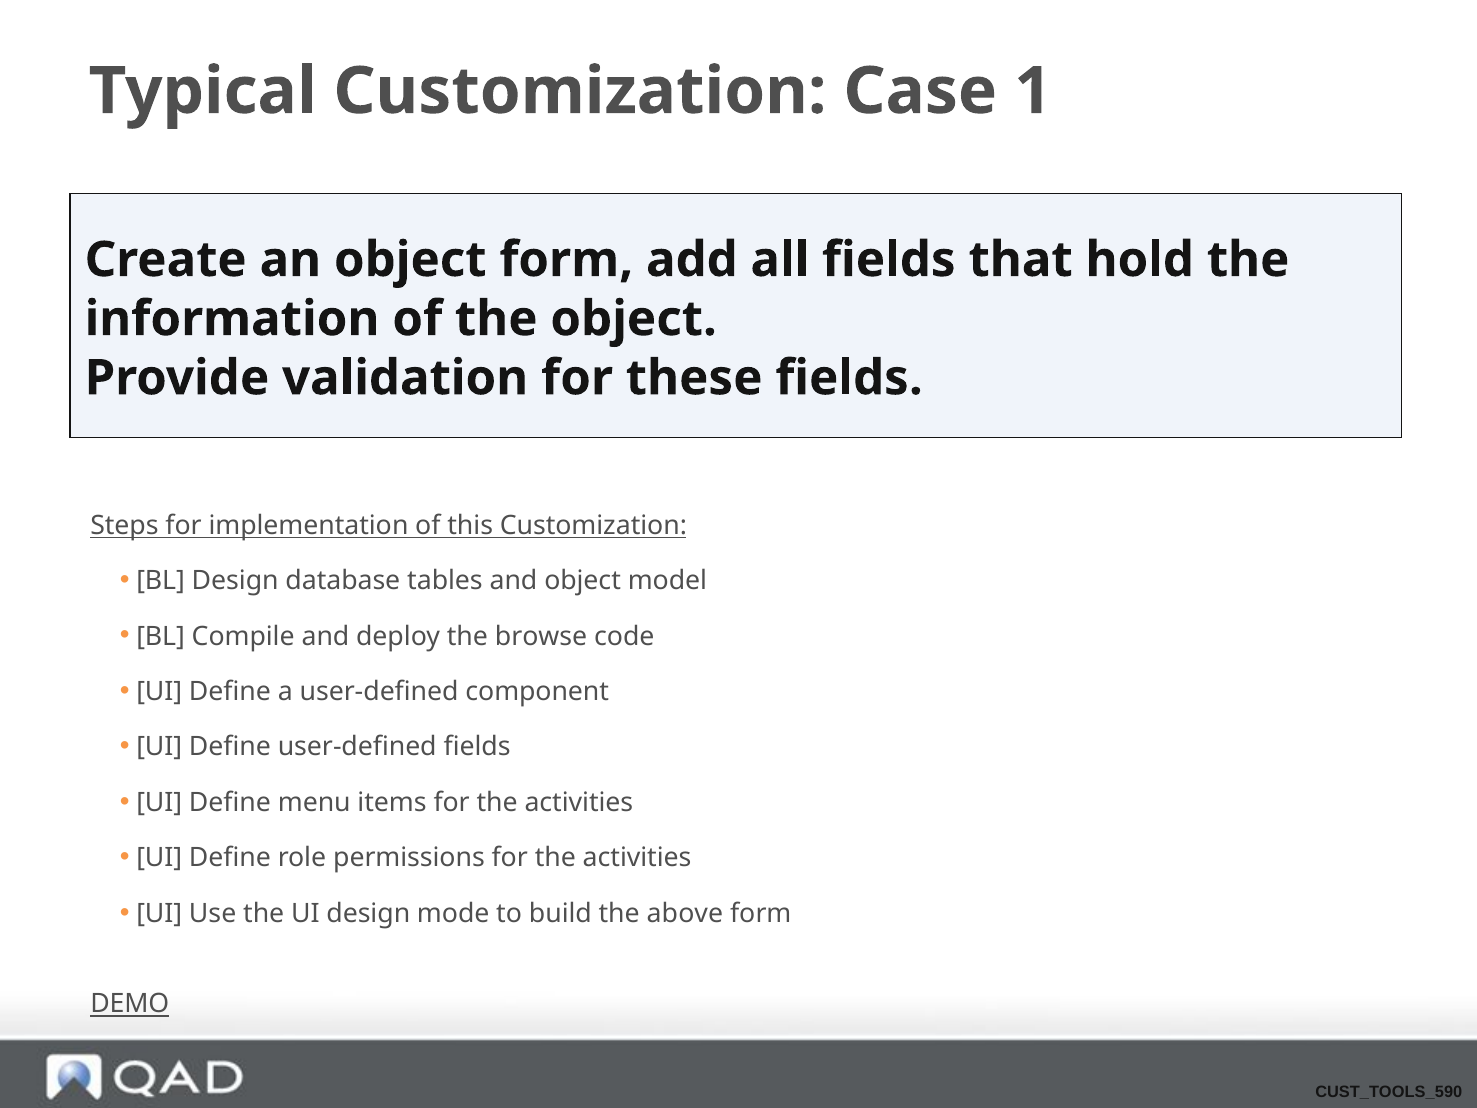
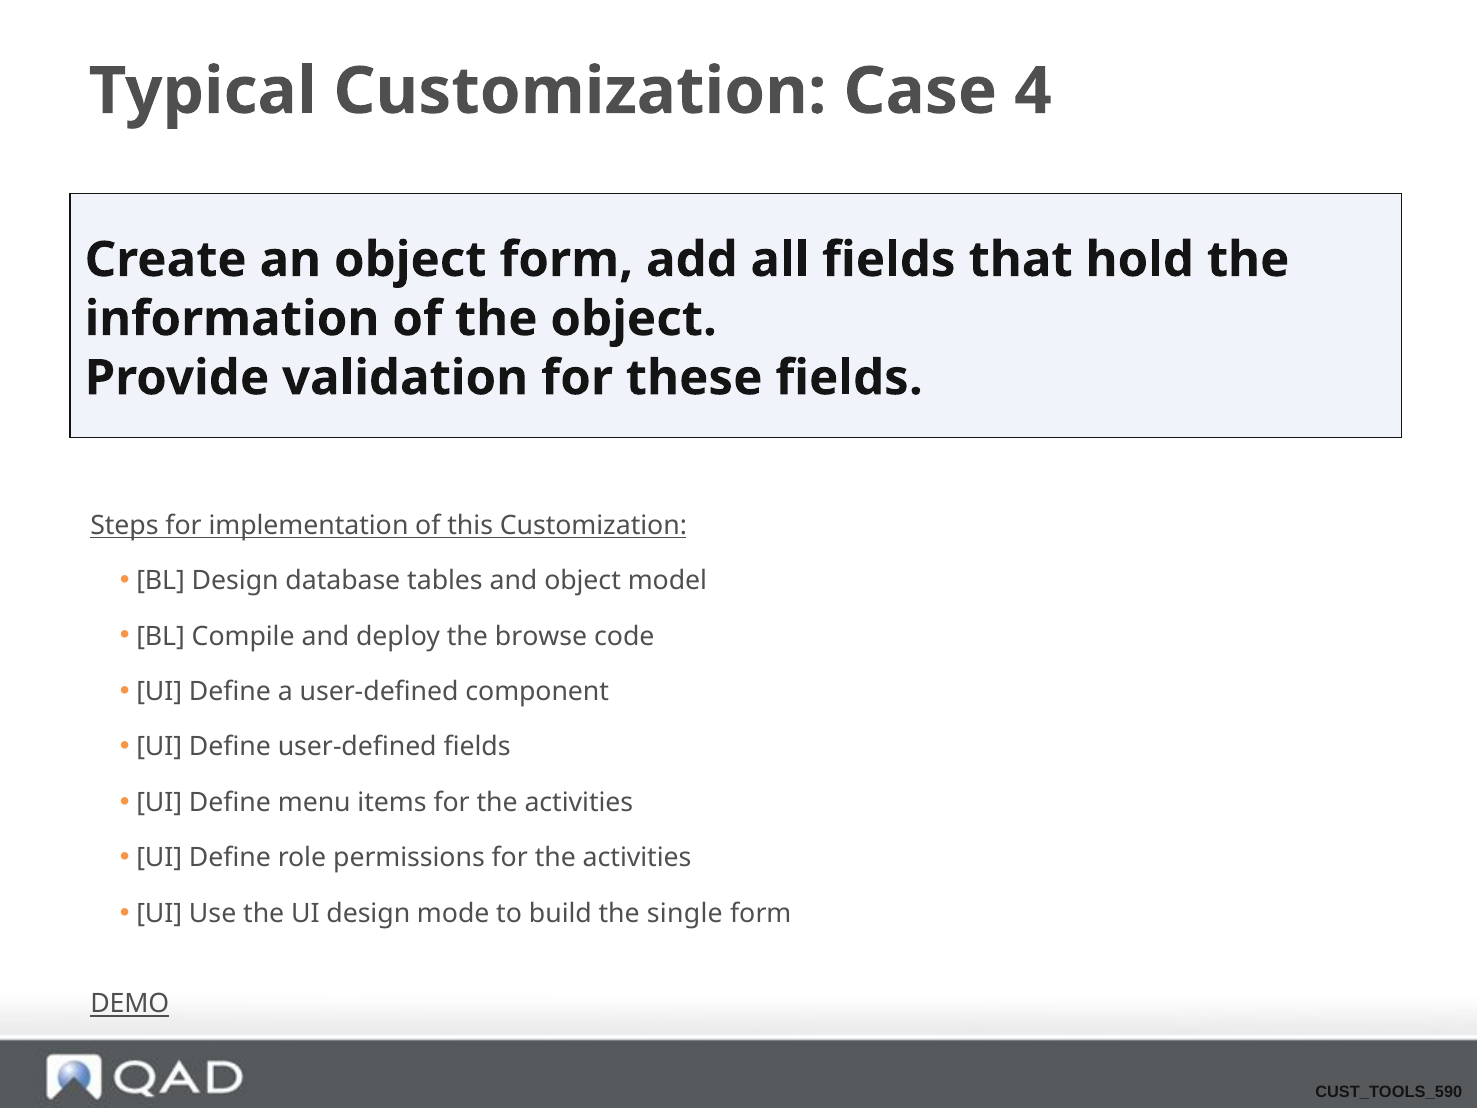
1: 1 -> 4 (1033, 91)
above: above -> single (685, 913)
